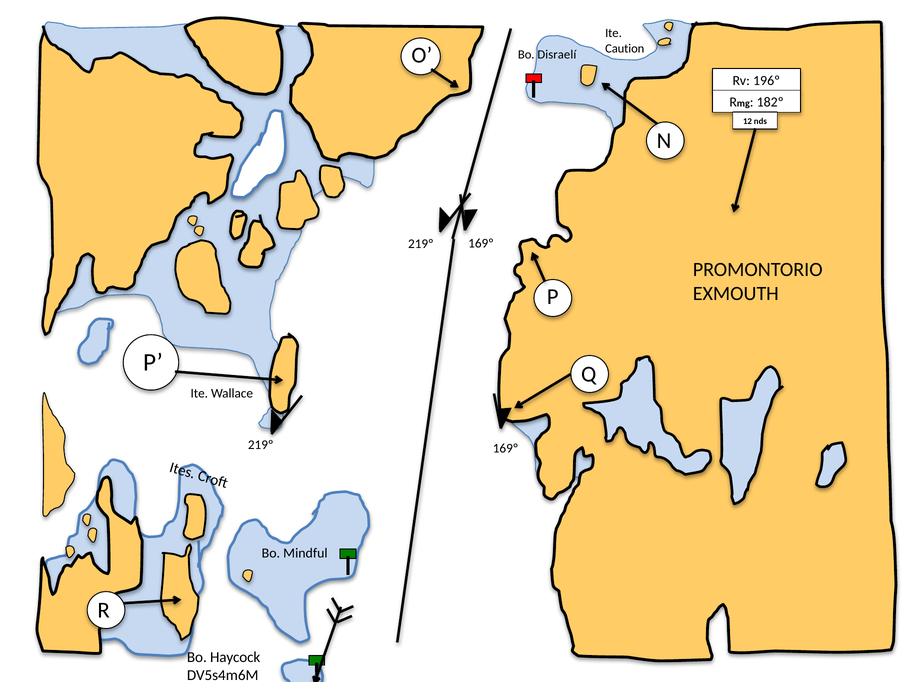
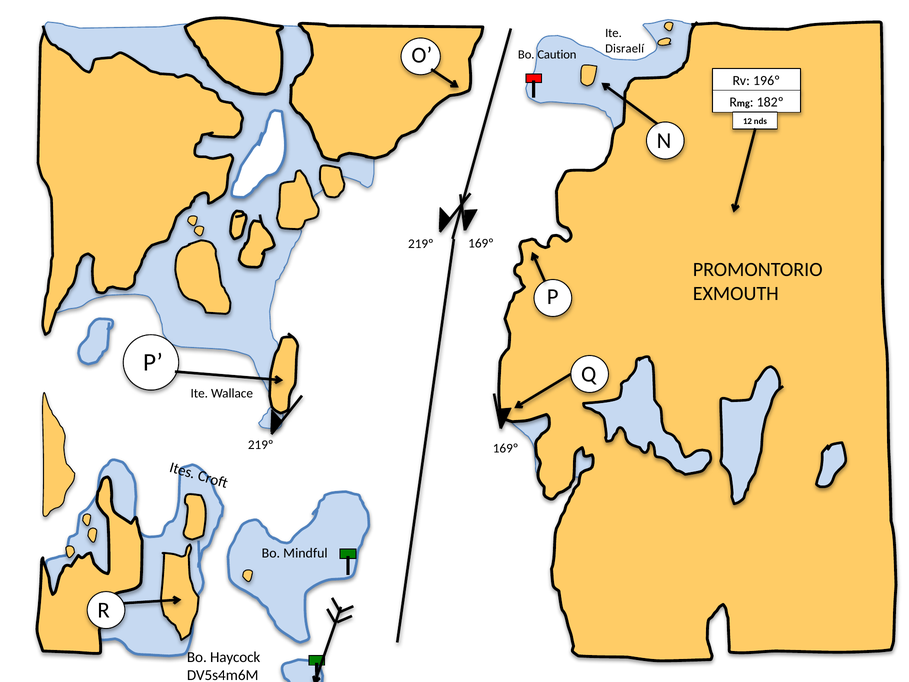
Caution: Caution -> Disraelí (625, 48)
Disraelí: Disraelí -> Caution (557, 55)
